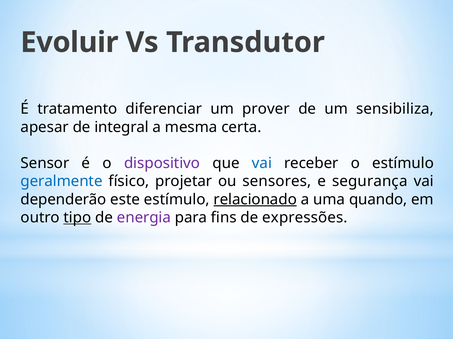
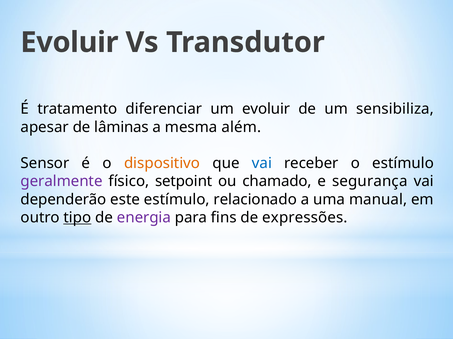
um prover: prover -> evoluir (266, 109)
integral: integral -> lâminas (122, 127)
certa: certa -> além (241, 127)
dispositivo colour: purple -> orange (162, 164)
geralmente colour: blue -> purple (62, 182)
projetar: projetar -> setpoint (184, 182)
sensores: sensores -> chamado (277, 182)
relacionado underline: present -> none (255, 200)
quando: quando -> manual (378, 200)
